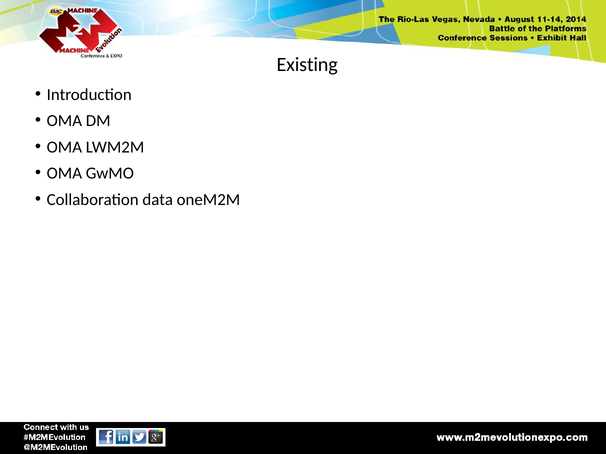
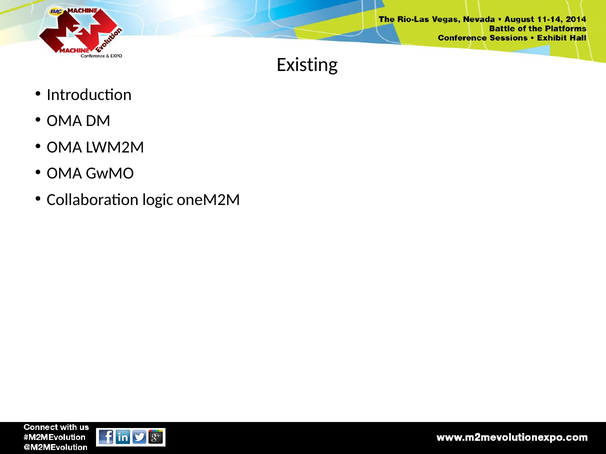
data: data -> logic (158, 200)
